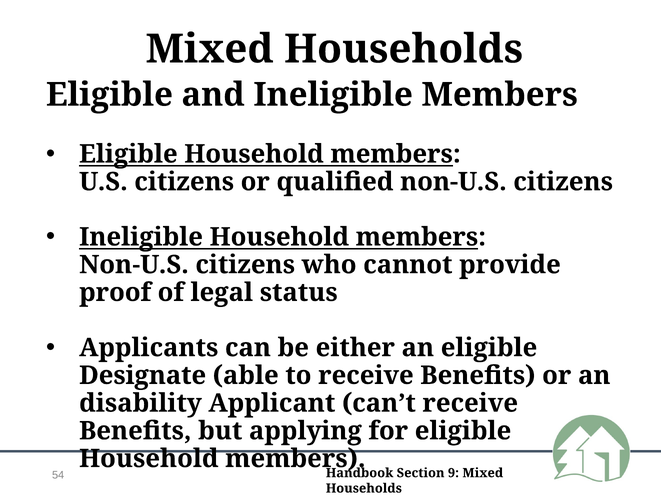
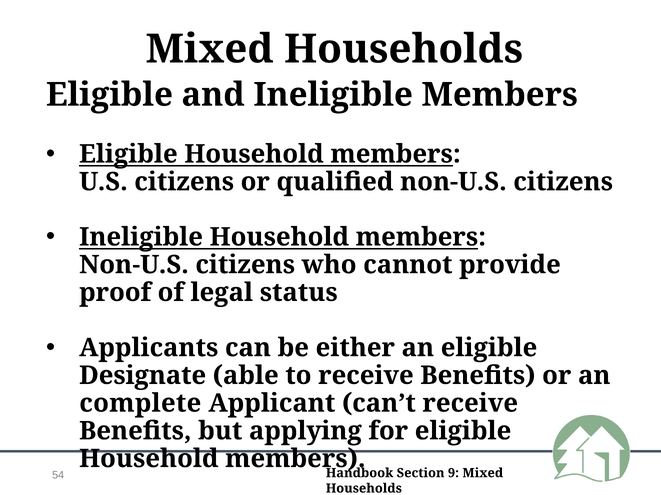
disability: disability -> complete (140, 404)
